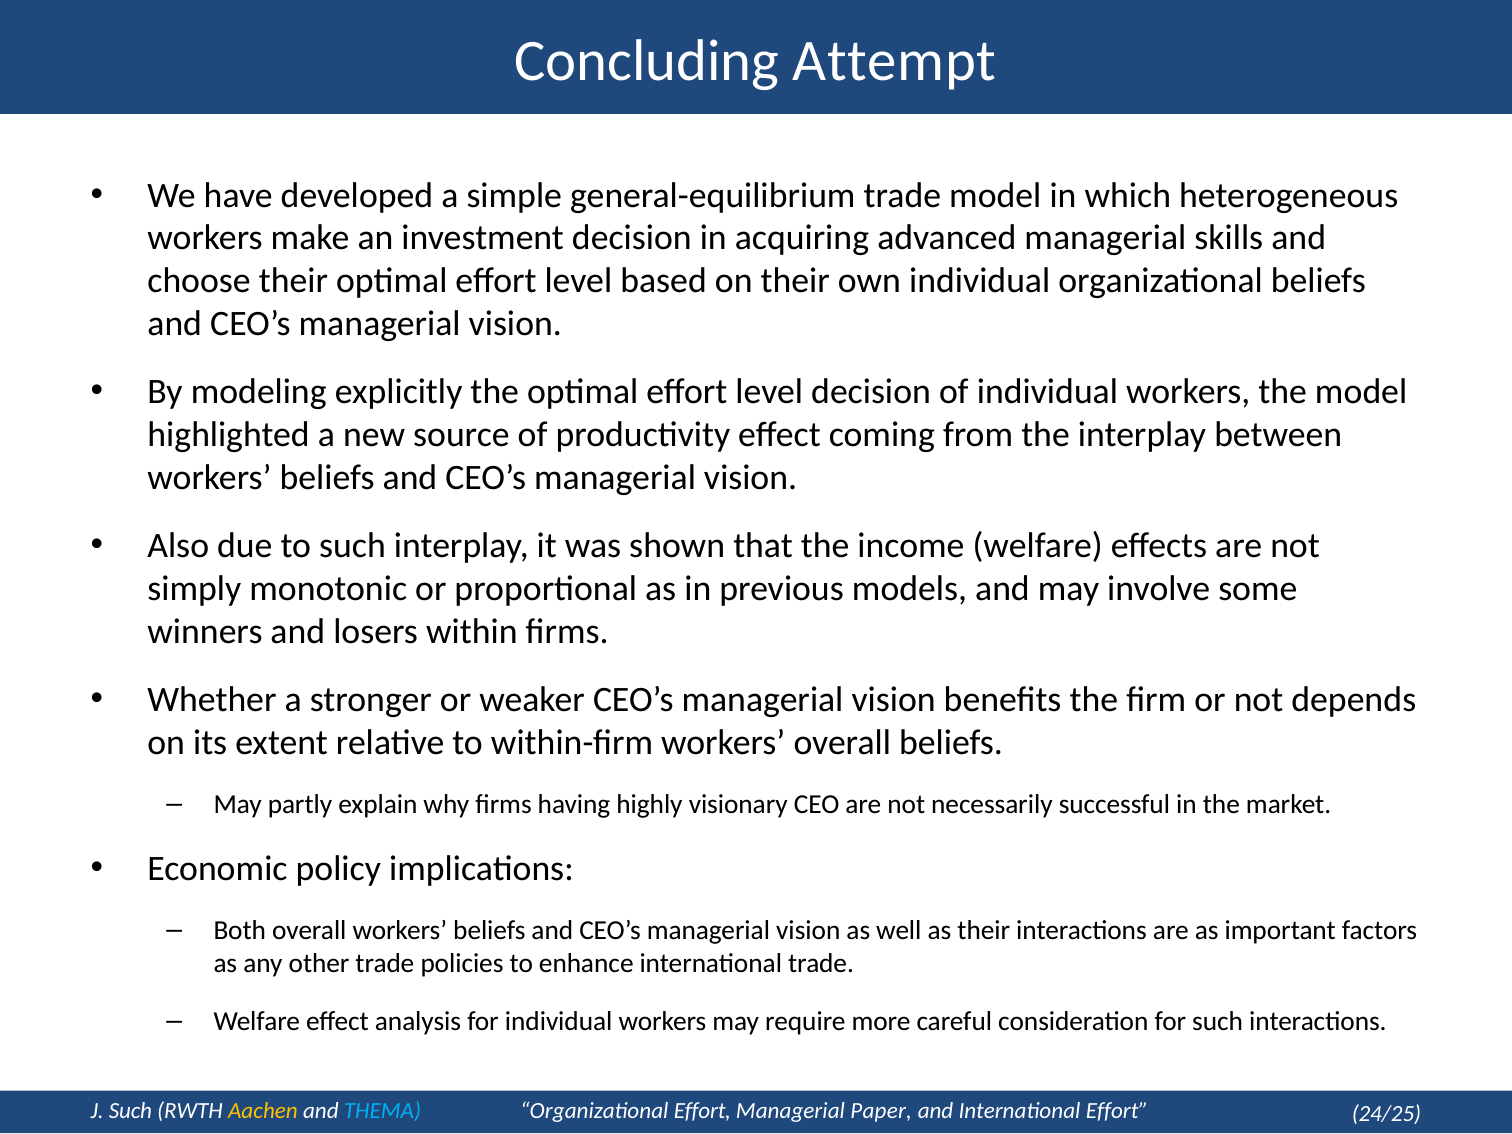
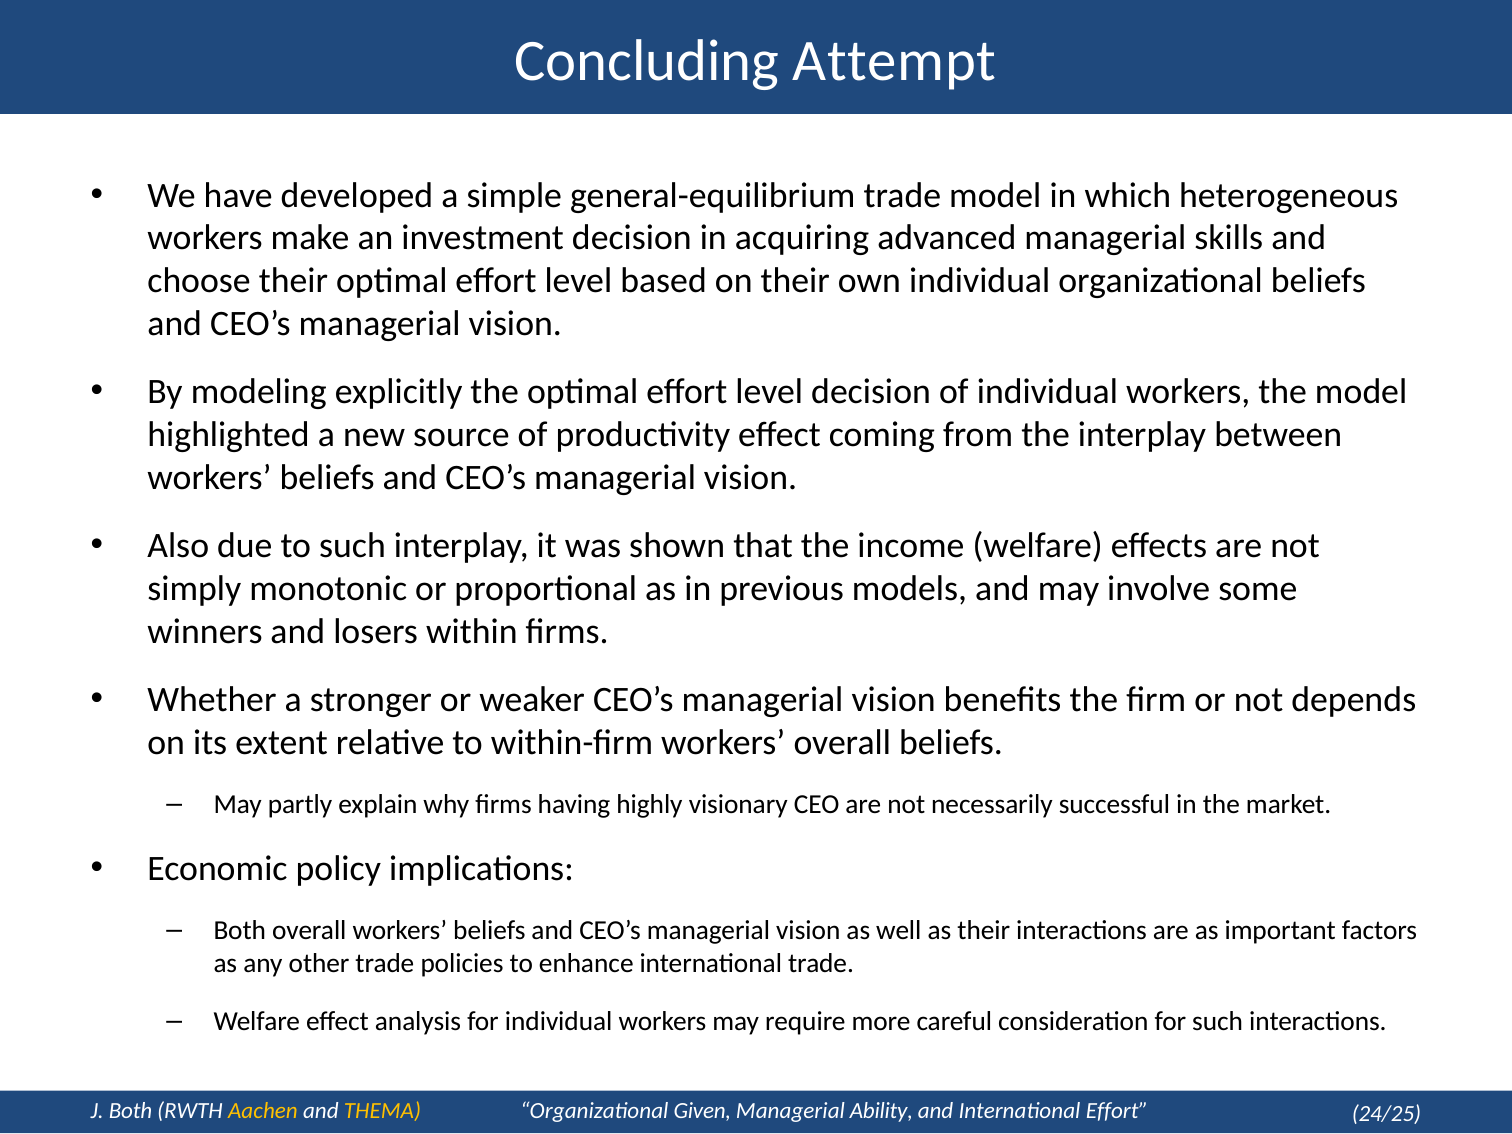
J Such: Such -> Both (131, 1111)
THEMA colour: light blue -> yellow (383, 1111)
Organizational Effort: Effort -> Given (702, 1111)
Paper: Paper -> Ability (881, 1111)
